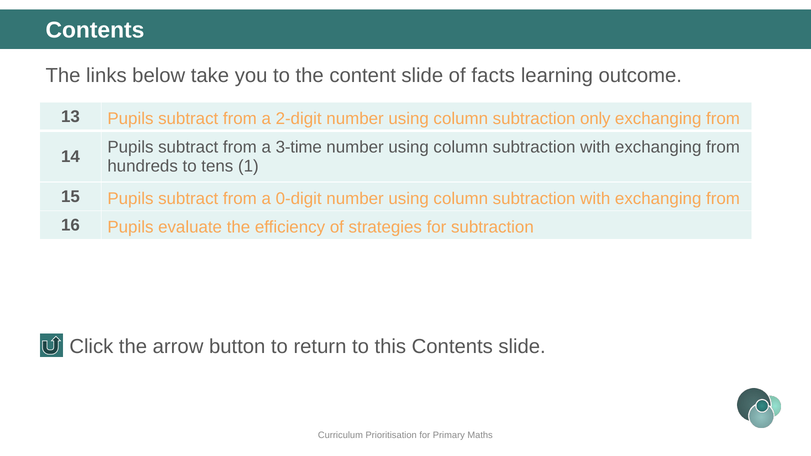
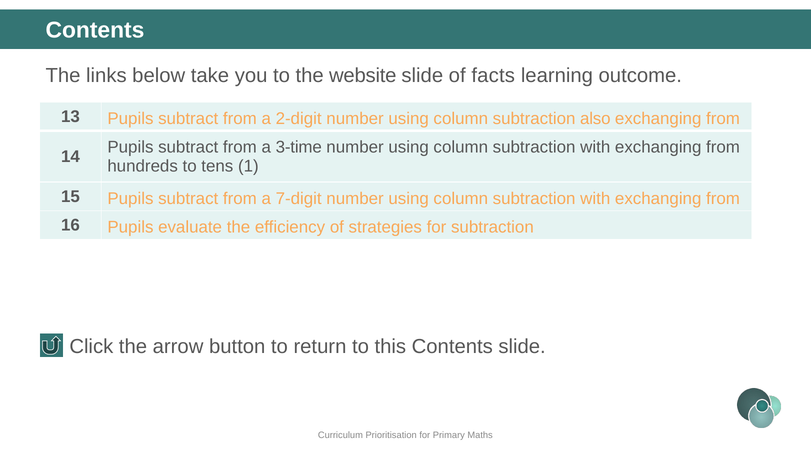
content: content -> website (363, 75)
only: only -> also (595, 119)
0-digit: 0-digit -> 7-digit (299, 199)
